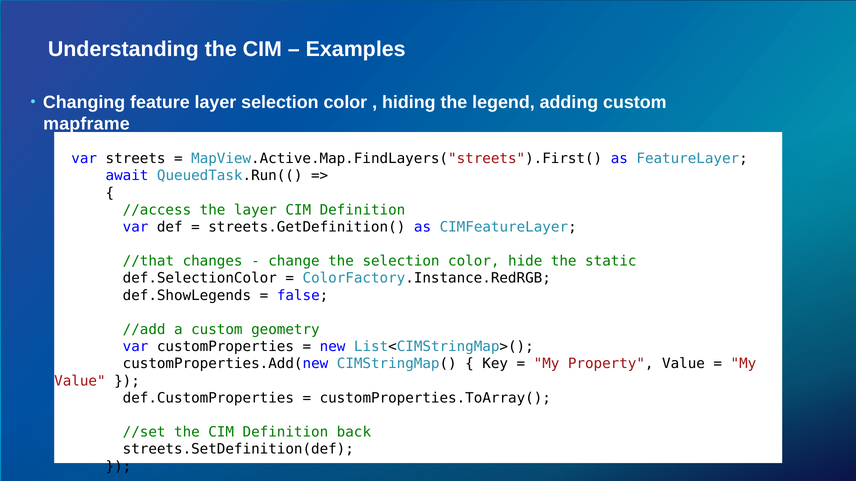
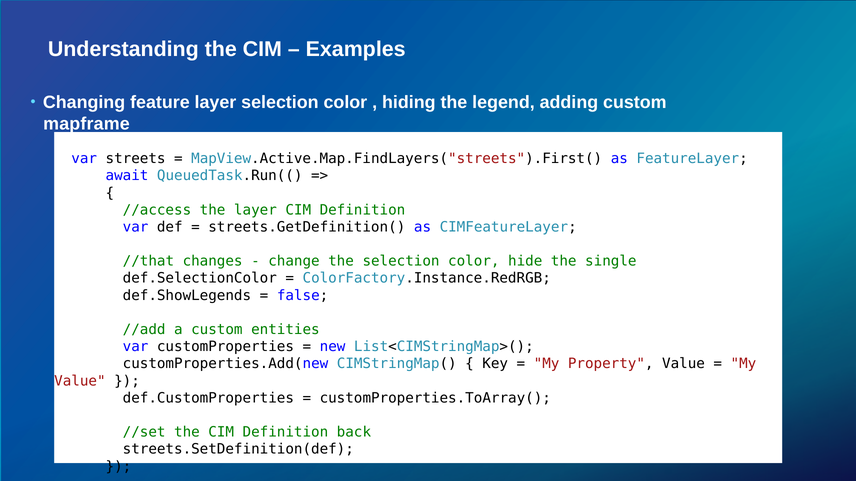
static: static -> single (611, 261)
geometry: geometry -> entities (285, 330)
